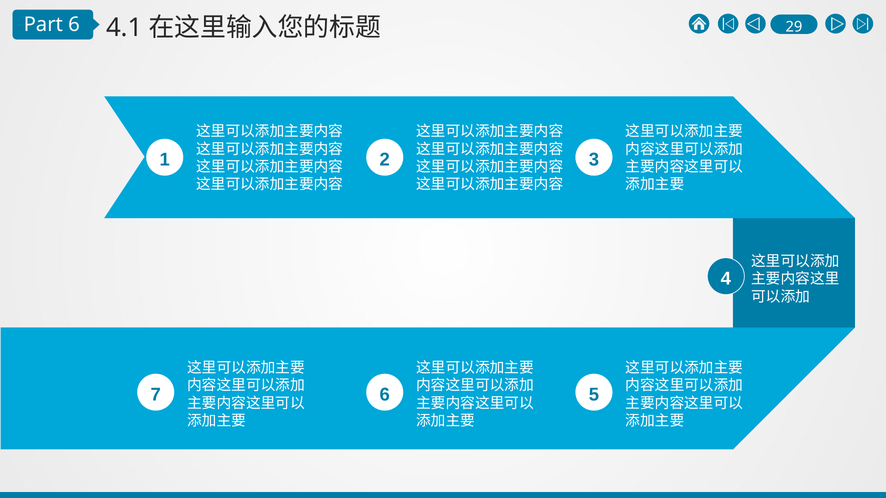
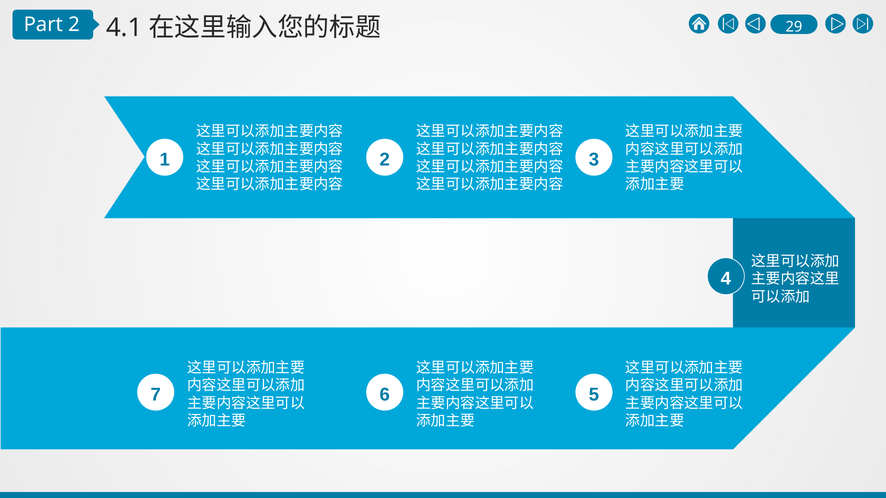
Part 6: 6 -> 2 (74, 24)
